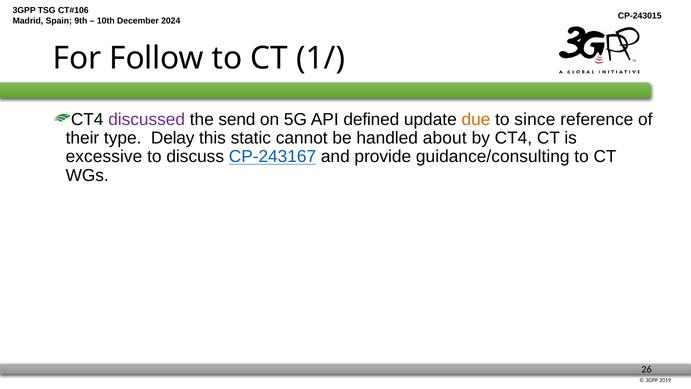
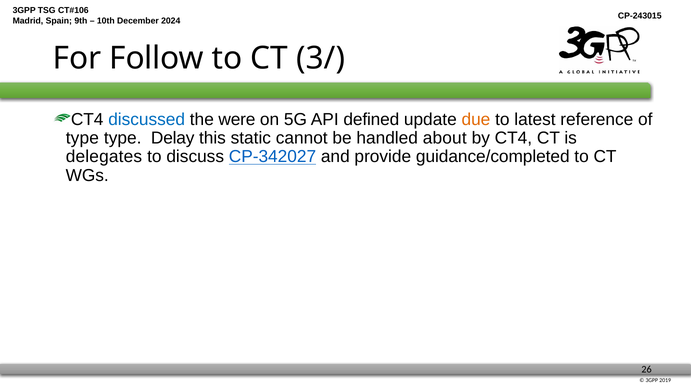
1/: 1/ -> 3/ (321, 58)
discussed colour: purple -> blue (147, 119)
send: send -> were (237, 119)
since: since -> latest (535, 119)
their: their -> type (82, 138)
excessive: excessive -> delegates (104, 157)
CP-243167: CP-243167 -> CP-342027 (272, 157)
guidance/consulting: guidance/consulting -> guidance/completed (493, 157)
